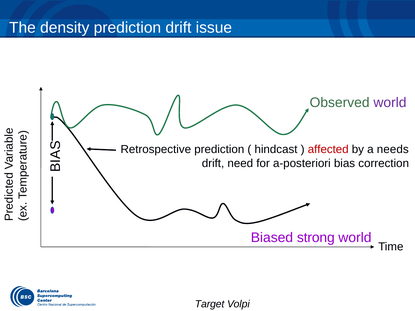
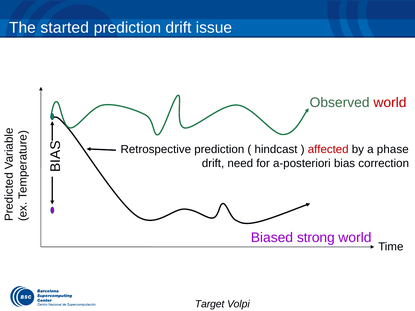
density: density -> started (65, 28)
world colour: purple -> red (390, 103)
needs: needs -> phase (393, 150)
